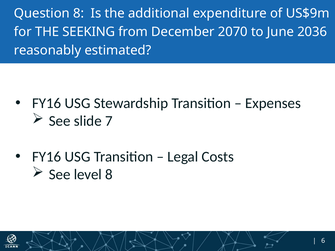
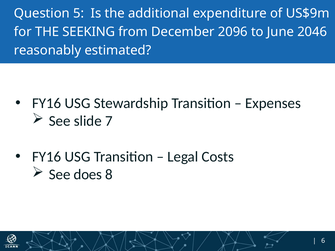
Question 8: 8 -> 5 (79, 13)
2070: 2070 -> 2096 (233, 32)
2036: 2036 -> 2046 (312, 32)
level: level -> does (88, 175)
